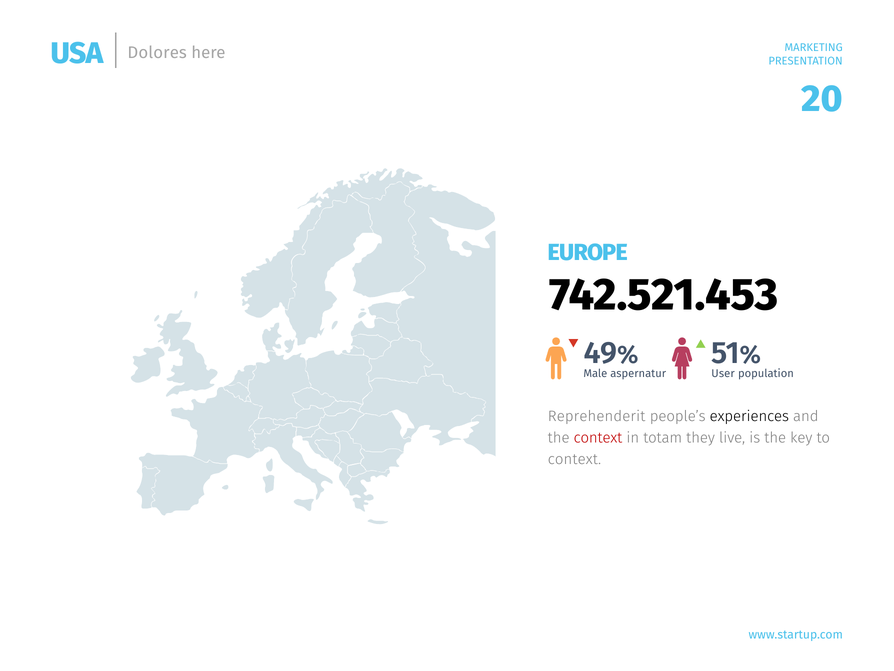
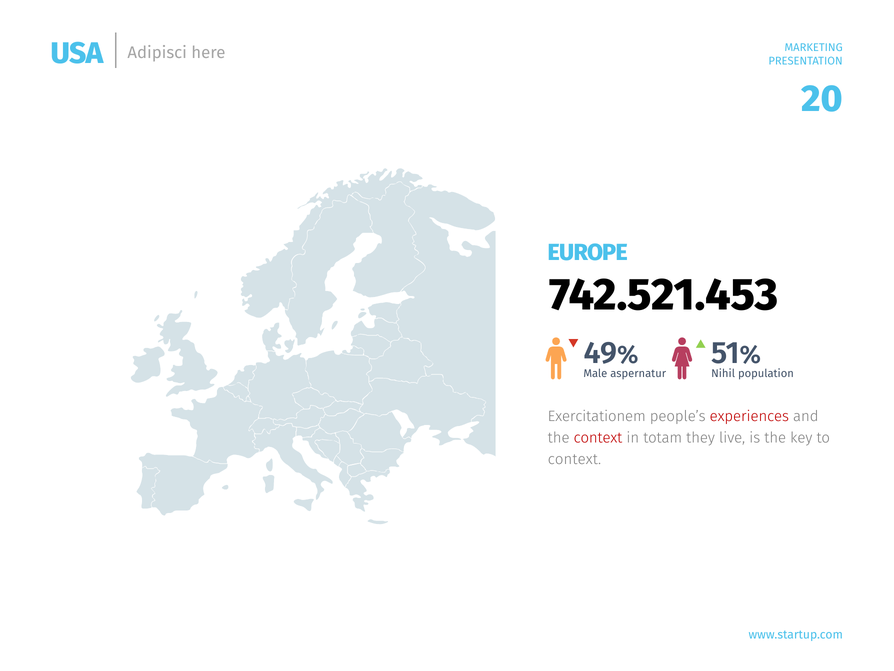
Dolores: Dolores -> Adipisci (157, 53)
User: User -> Nihil (723, 373)
Reprehenderit: Reprehenderit -> Exercitationem (597, 416)
experiences colour: black -> red (749, 416)
